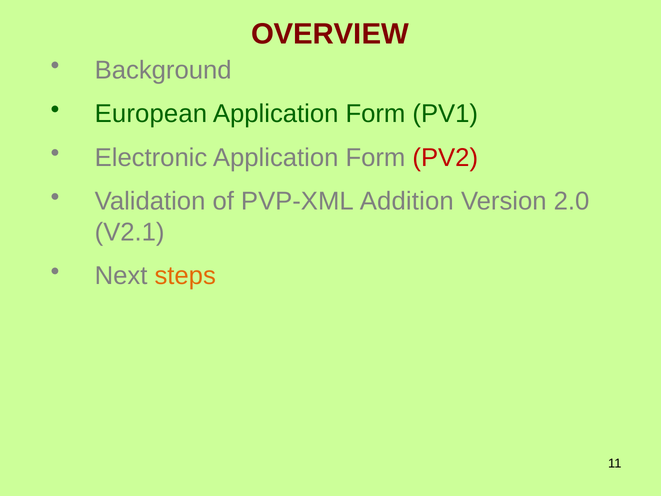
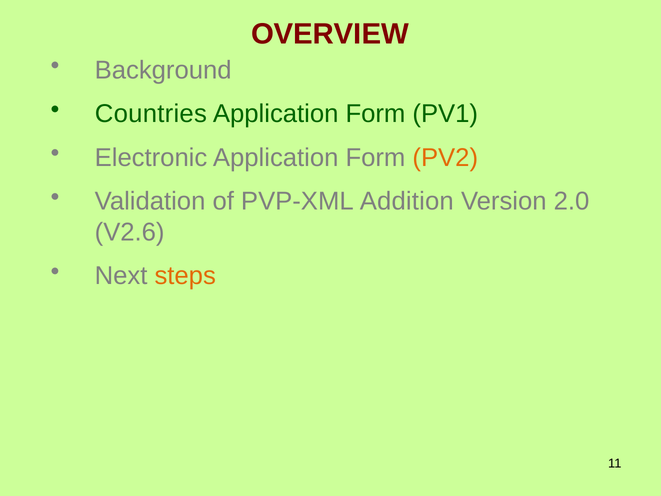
European: European -> Countries (151, 114)
PV2 colour: red -> orange (445, 158)
V2.1: V2.1 -> V2.6 (130, 232)
